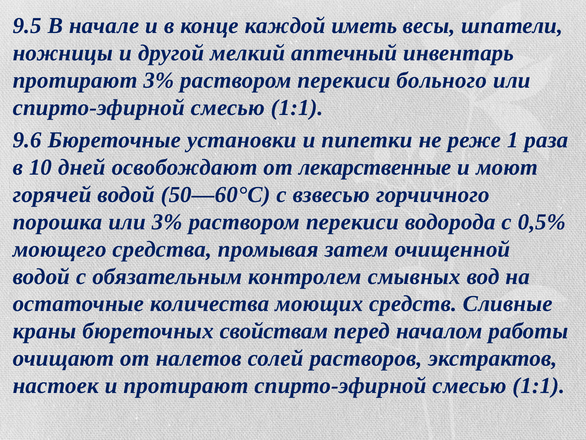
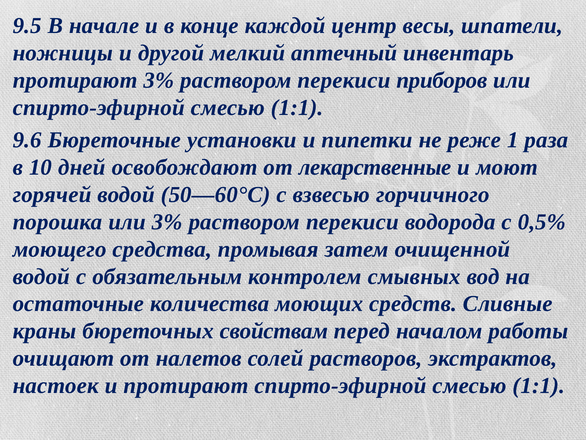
иметь: иметь -> центр (364, 26)
больного: больного -> приборов (442, 80)
